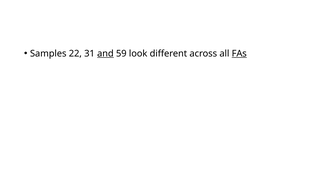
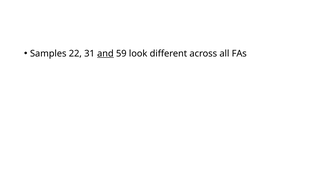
FAs underline: present -> none (239, 53)
